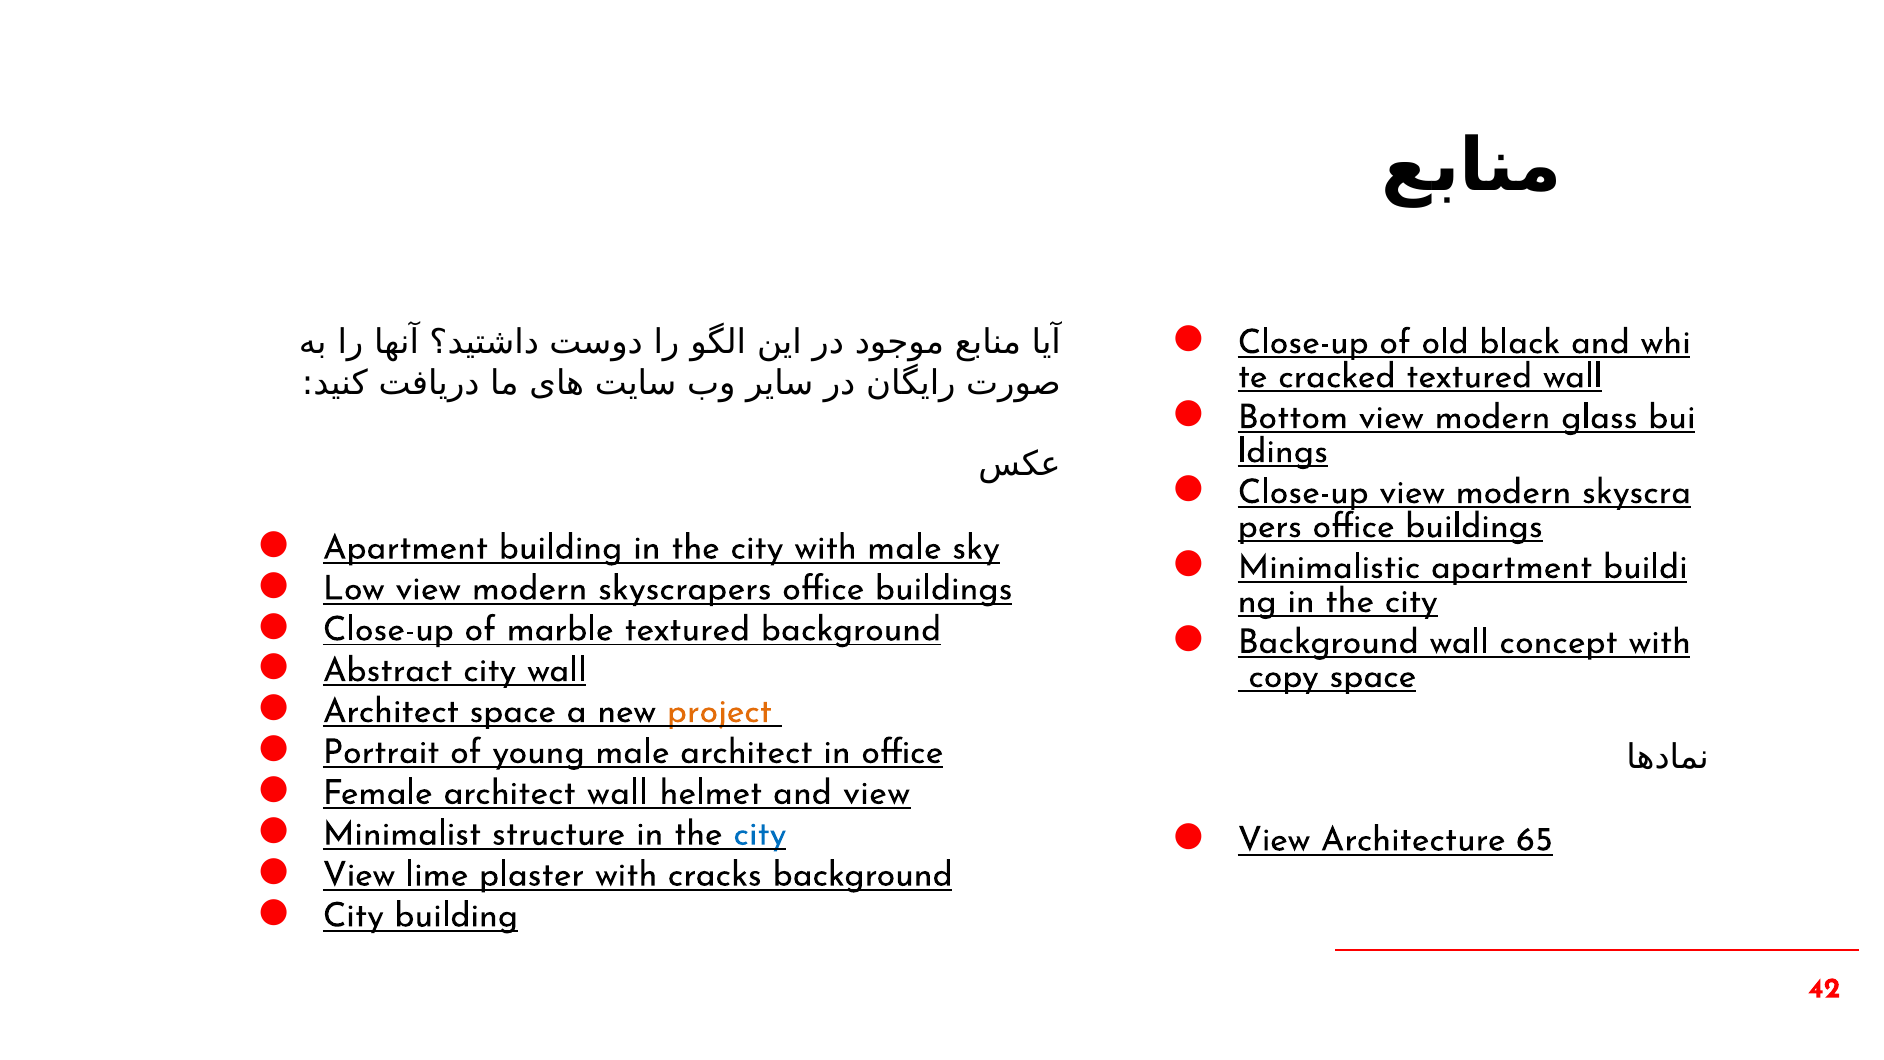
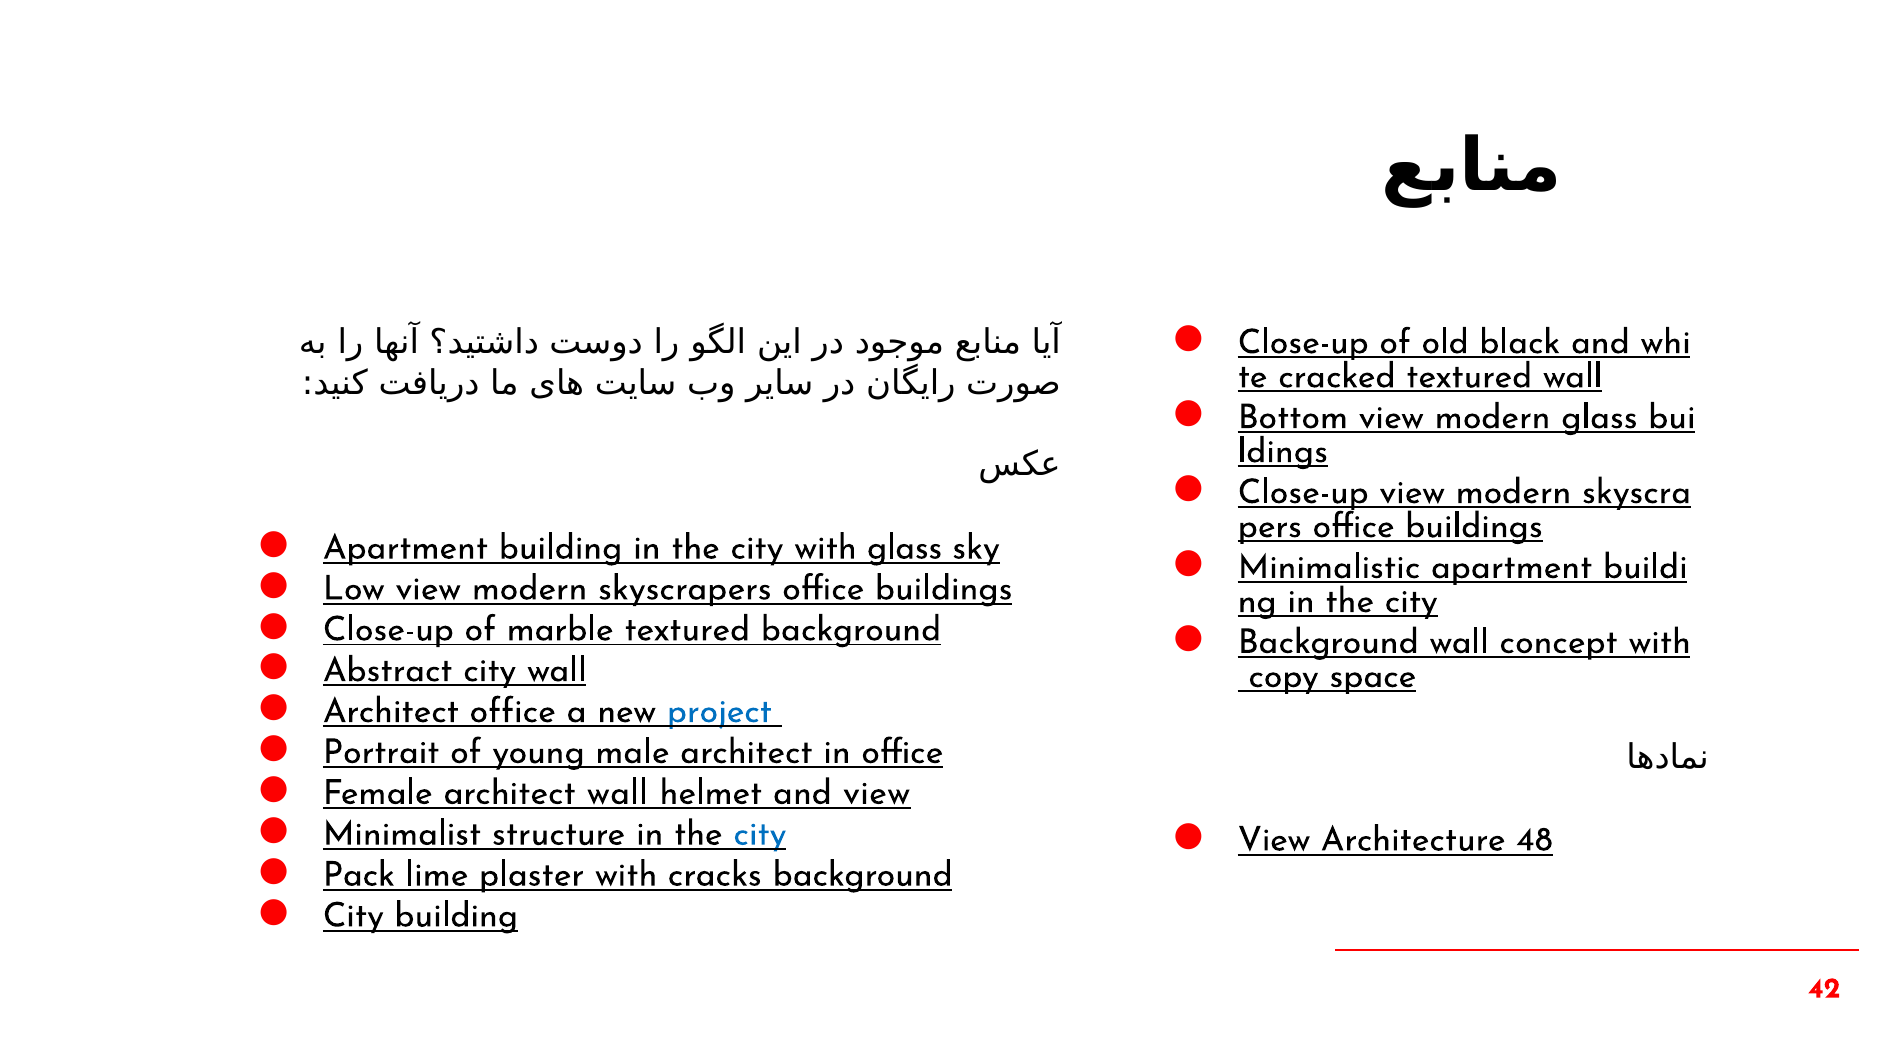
with male: male -> glass (905, 547)
Architect space: space -> office (513, 711)
project colour: orange -> blue (719, 711)
65: 65 -> 48 (1535, 839)
View: View -> Pack (359, 874)
